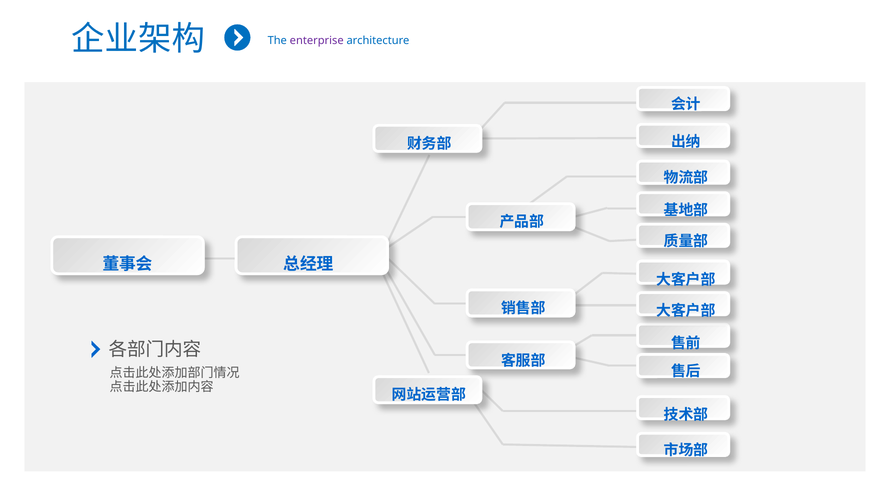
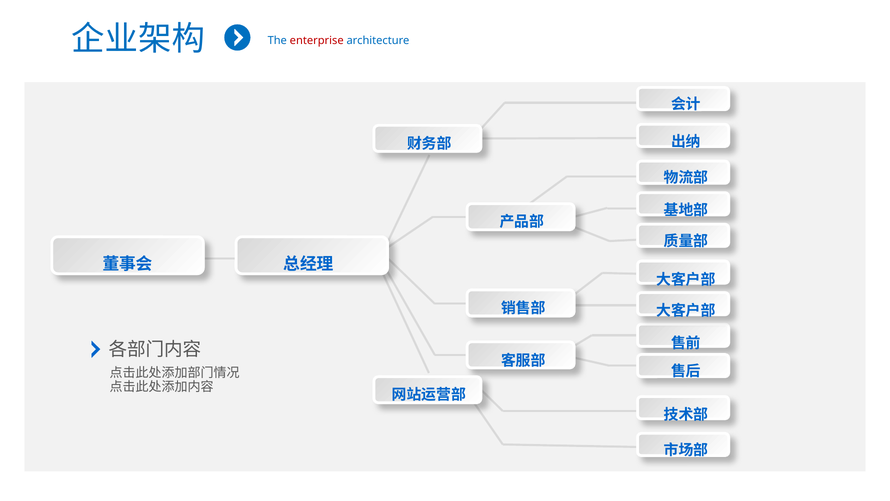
enterprise colour: purple -> red (317, 41)
